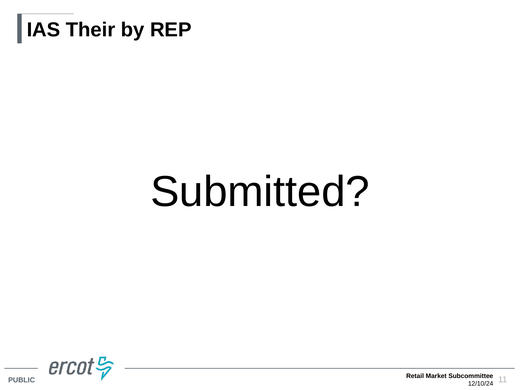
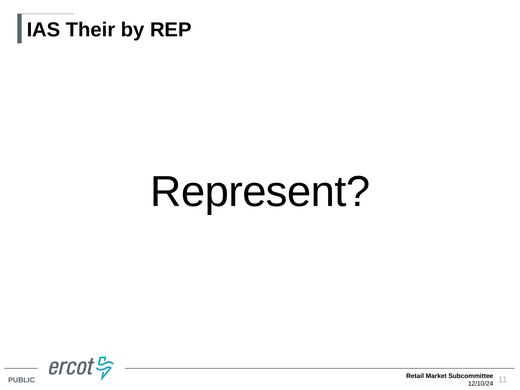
Submitted: Submitted -> Represent (260, 192)
